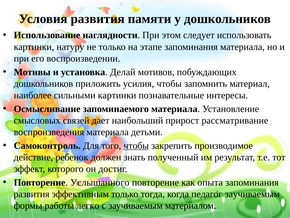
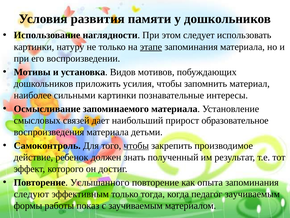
этапе underline: none -> present (151, 47)
Делай: Делай -> Видов (123, 72)
рассматривание: рассматривание -> образовательное (235, 120)
развития: развития -> следуют (31, 194)
легко: легко -> показ (88, 205)
